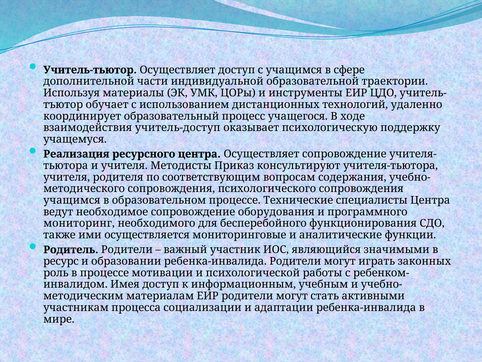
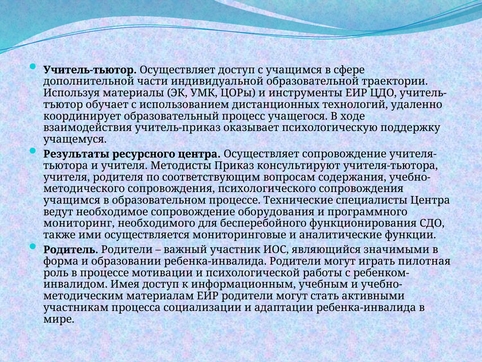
учитель-доступ: учитель-доступ -> учитель-приказ (178, 128)
Реализация: Реализация -> Результаты (76, 154)
ресурс: ресурс -> форма (61, 261)
законных: законных -> пилотная (424, 261)
